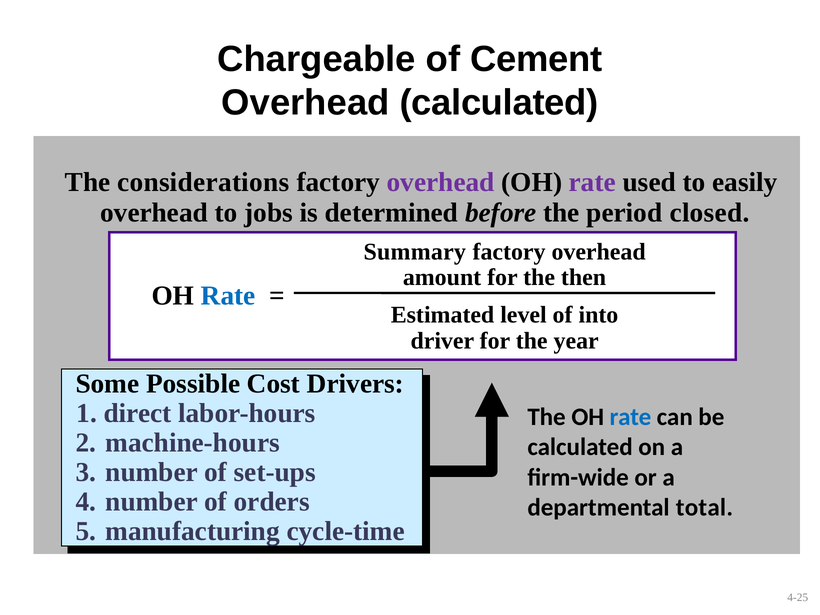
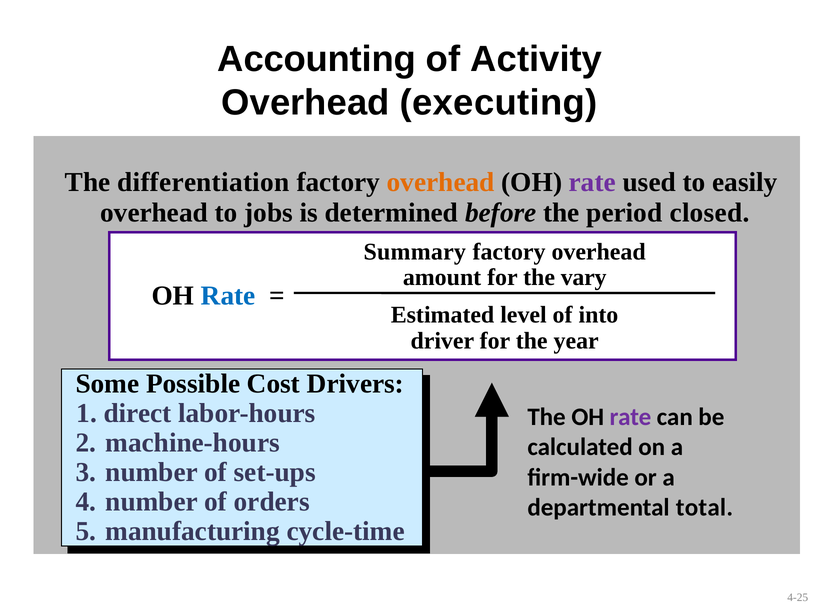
Chargeable: Chargeable -> Accounting (317, 59)
Cement: Cement -> Activity (536, 59)
Overhead calculated: calculated -> executing (499, 103)
considerations: considerations -> differentiation (203, 182)
overhead colour: purple -> orange (441, 182)
then: then -> vary (584, 278)
rate colour: blue -> purple (630, 417)
